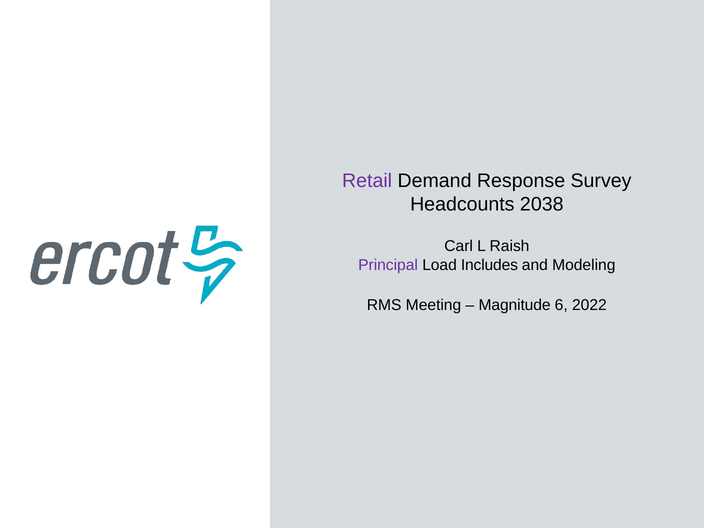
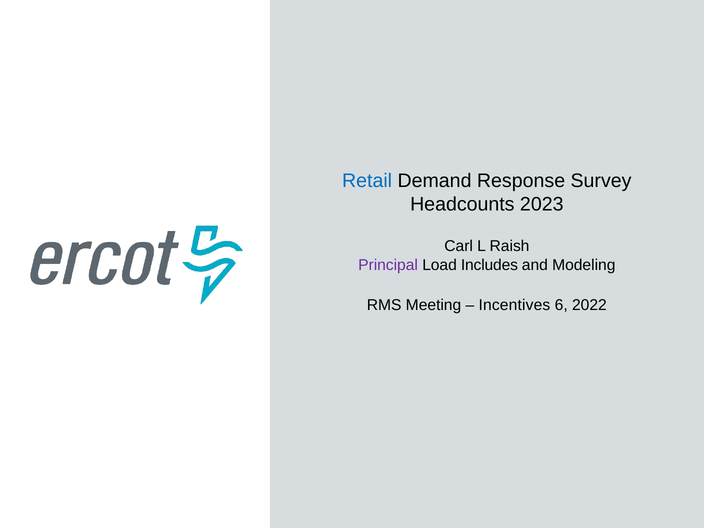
Retail colour: purple -> blue (367, 181)
2038: 2038 -> 2023 (542, 204)
Magnitude: Magnitude -> Incentives (514, 305)
